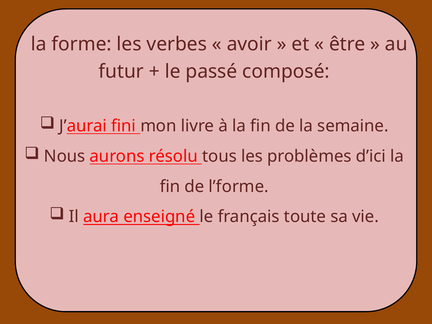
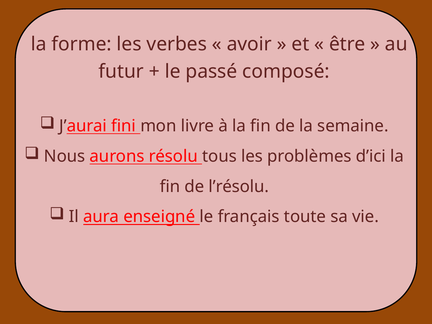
l’forme: l’forme -> l’résolu (239, 187)
